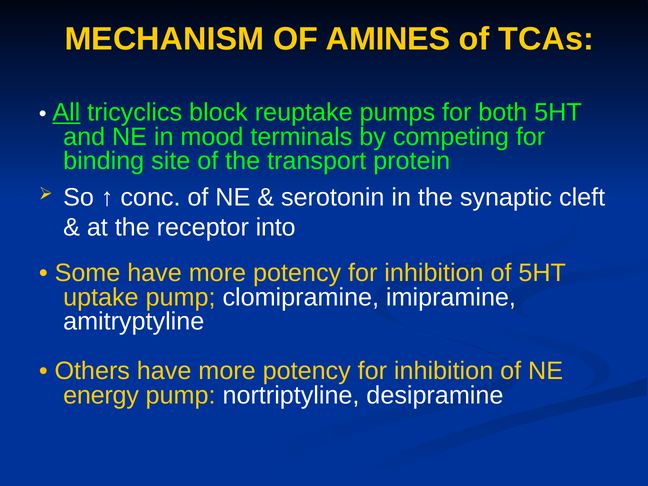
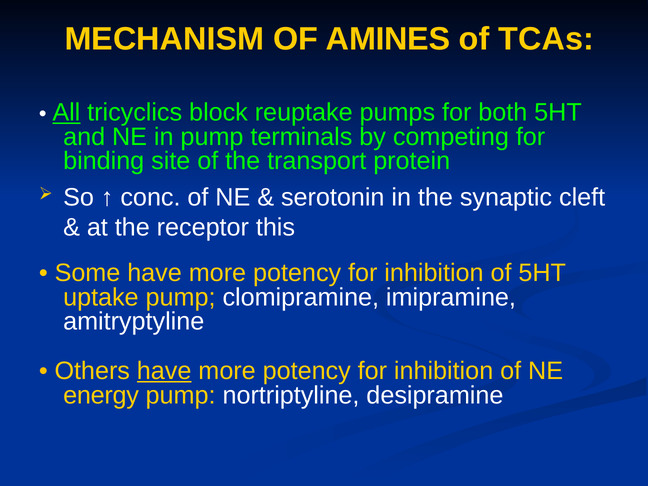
in mood: mood -> pump (212, 137)
into: into -> this (275, 228)
have underline: none -> present (164, 371)
